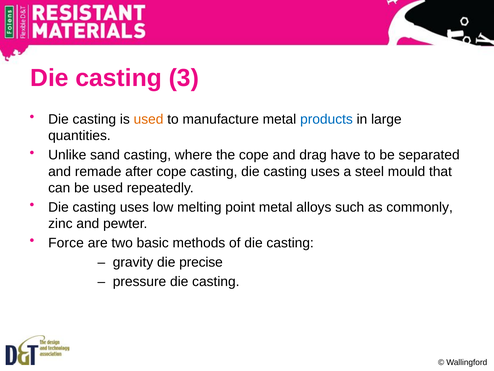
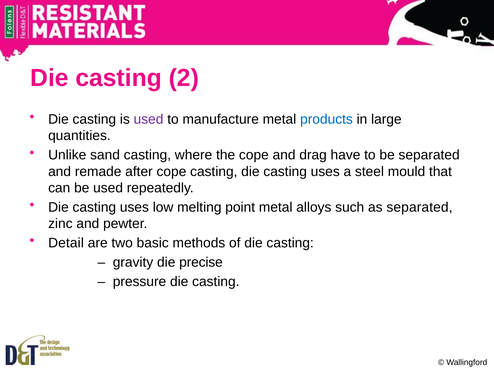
3: 3 -> 2 (184, 78)
used colour: orange -> purple (149, 119)
as commonly: commonly -> separated (420, 207)
Force: Force -> Detail (66, 243)
